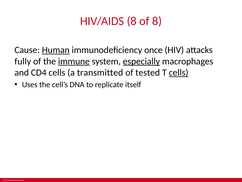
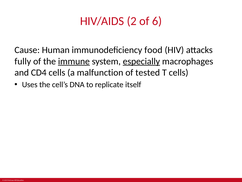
HIV/AIDS 8: 8 -> 2 (132, 21)
of 8: 8 -> 6 (157, 21)
Human underline: present -> none (56, 50)
once: once -> food (153, 50)
transmitted: transmitted -> malfunction (100, 72)
cells underline: present -> none (179, 72)
